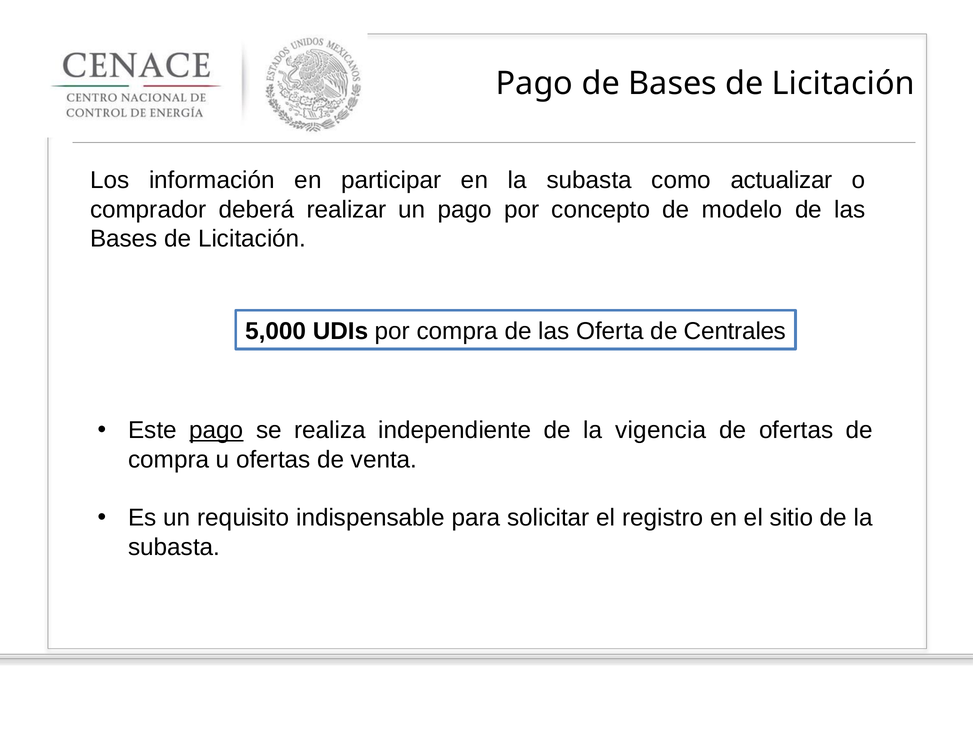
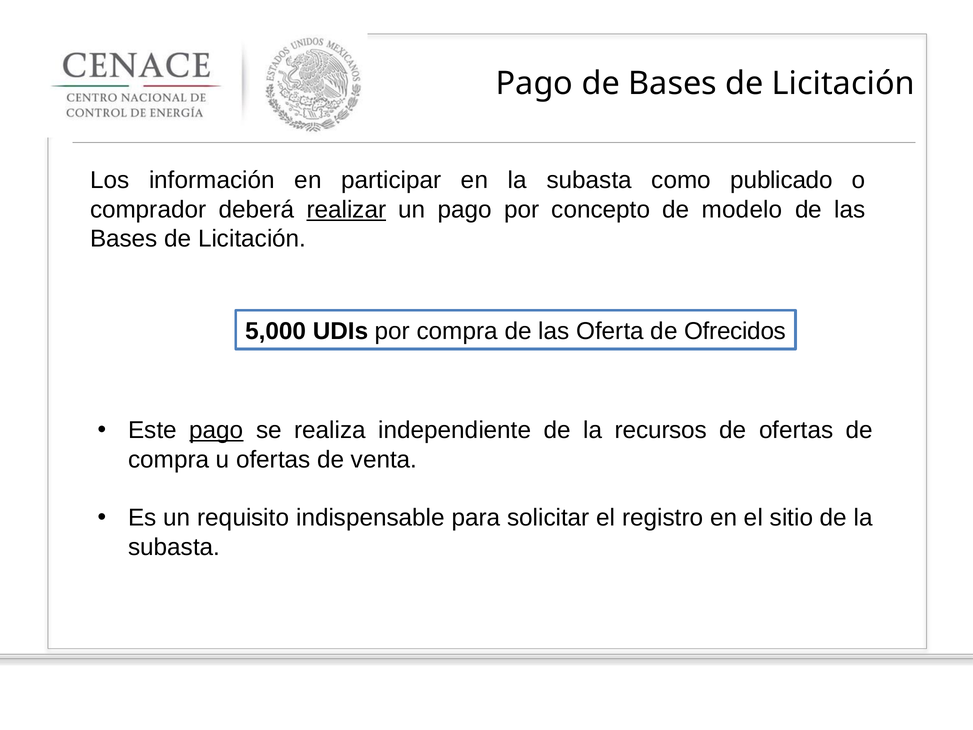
actualizar: actualizar -> publicado (782, 180)
realizar underline: none -> present (346, 210)
Centrales: Centrales -> Ofrecidos (735, 331)
vigencia: vigencia -> recursos (661, 430)
